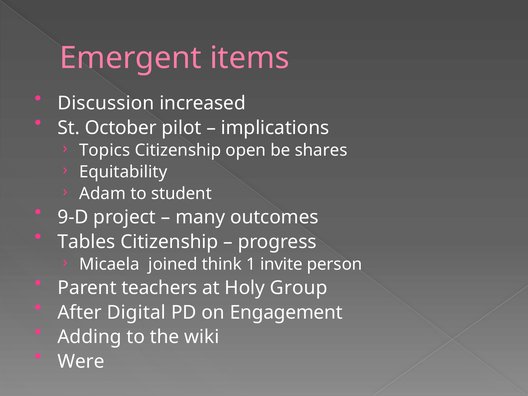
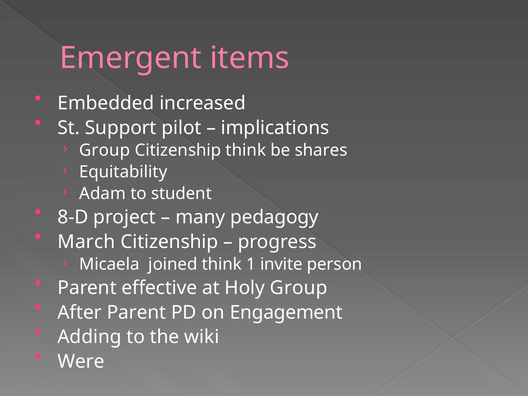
Discussion: Discussion -> Embedded (106, 103)
October: October -> Support (121, 128)
Topics: Topics -> Group (105, 150)
Citizenship open: open -> think (246, 150)
9-D: 9-D -> 8-D (73, 217)
outcomes: outcomes -> pedagogy (274, 217)
Tables: Tables -> March (86, 242)
teachers: teachers -> effective (159, 288)
After Digital: Digital -> Parent (136, 312)
